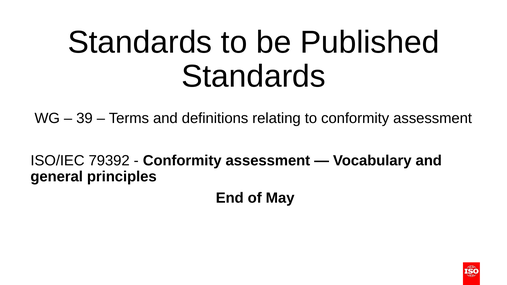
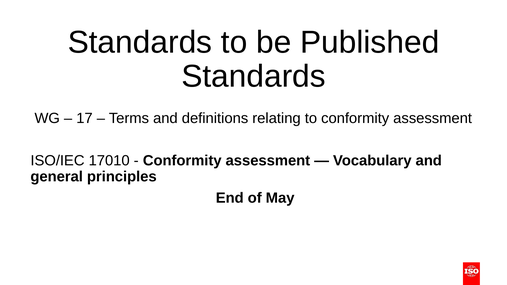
39: 39 -> 17 (85, 118)
79392: 79392 -> 17010 (109, 161)
